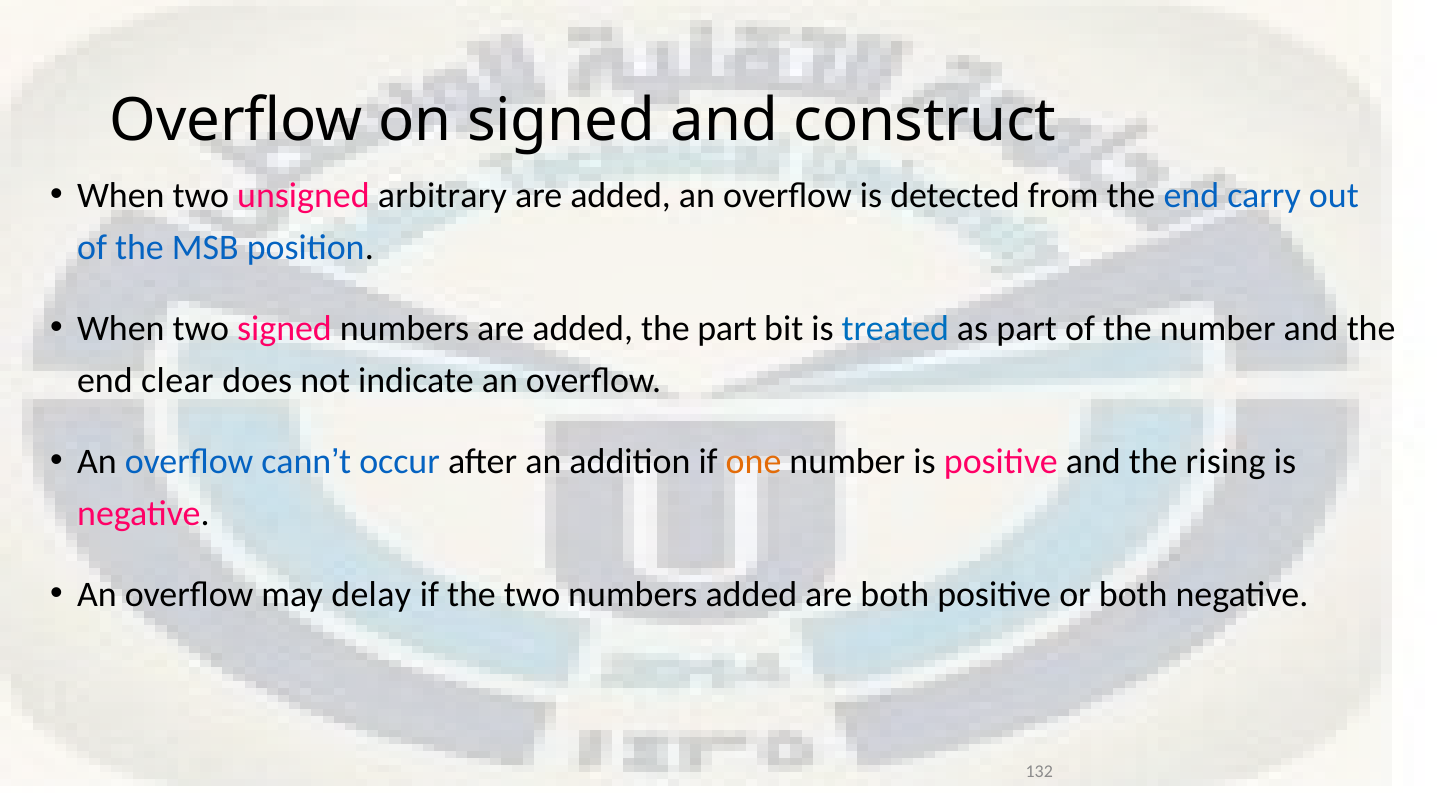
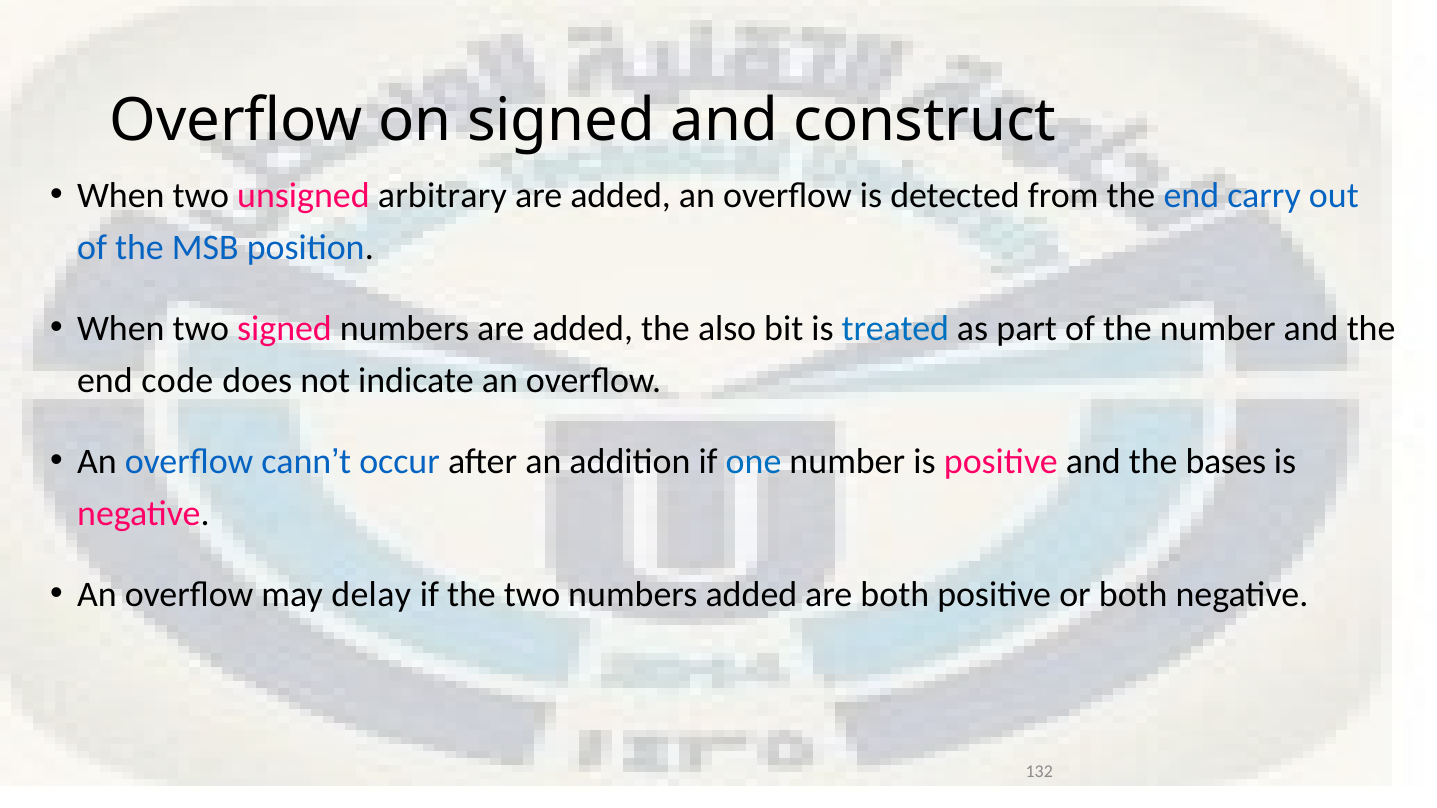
the part: part -> also (727, 329)
clear: clear -> code (177, 381)
one colour: orange -> blue (754, 462)
rising: rising -> bases (1226, 462)
